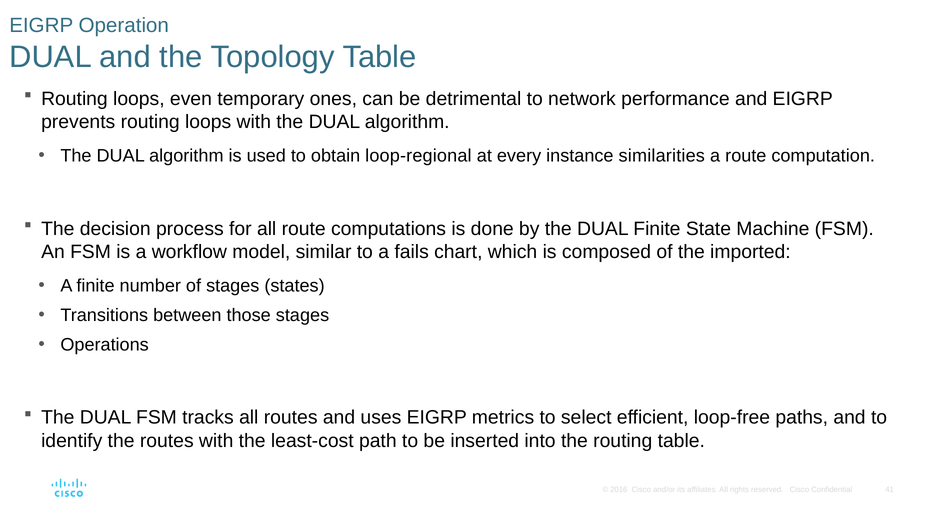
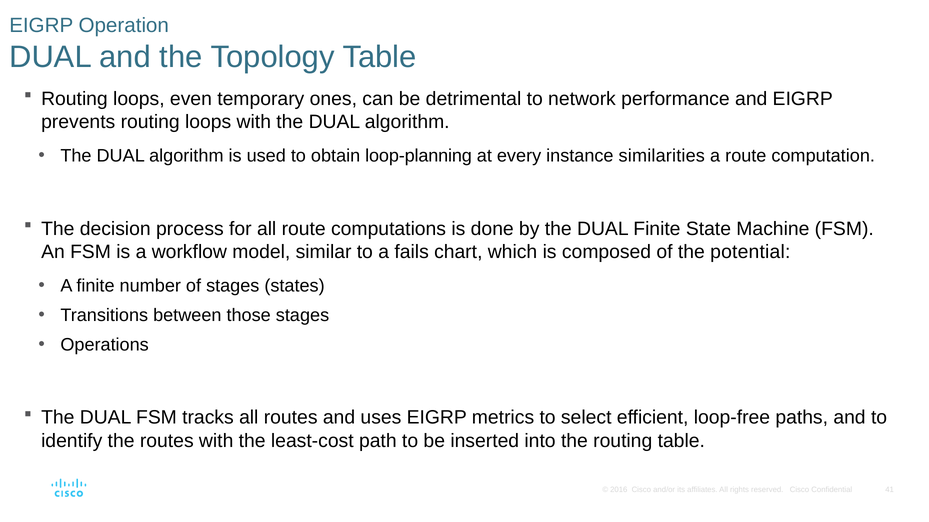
loop-regional: loop-regional -> loop-planning (419, 156)
imported: imported -> potential (750, 252)
